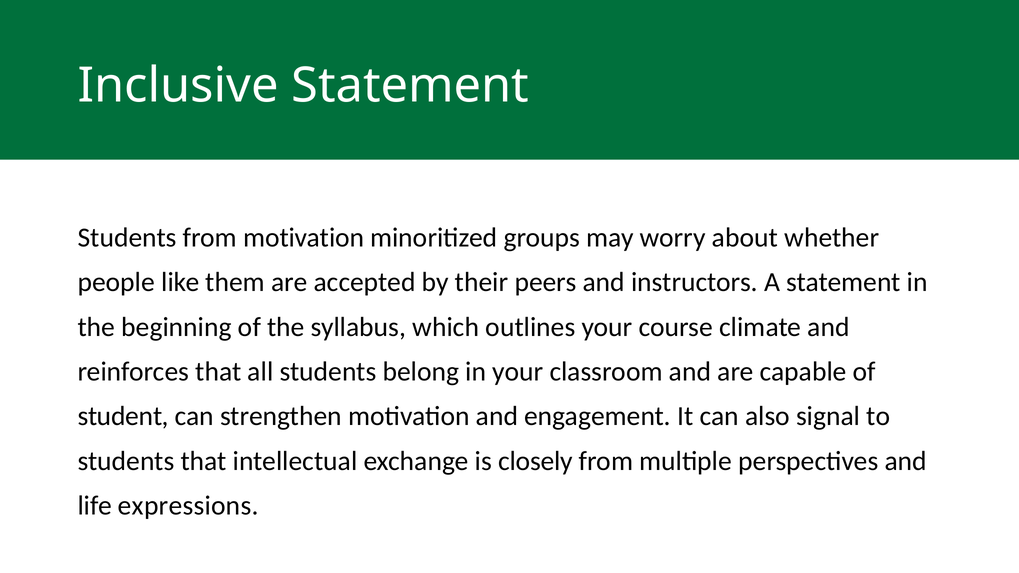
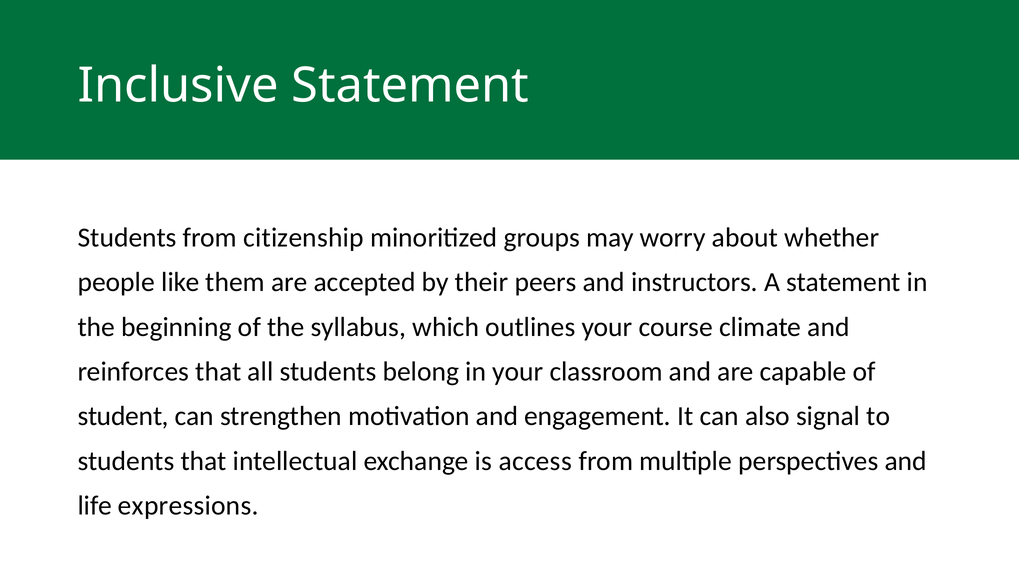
from motivation: motivation -> citizenship (303, 238)
closely: closely -> access (535, 461)
